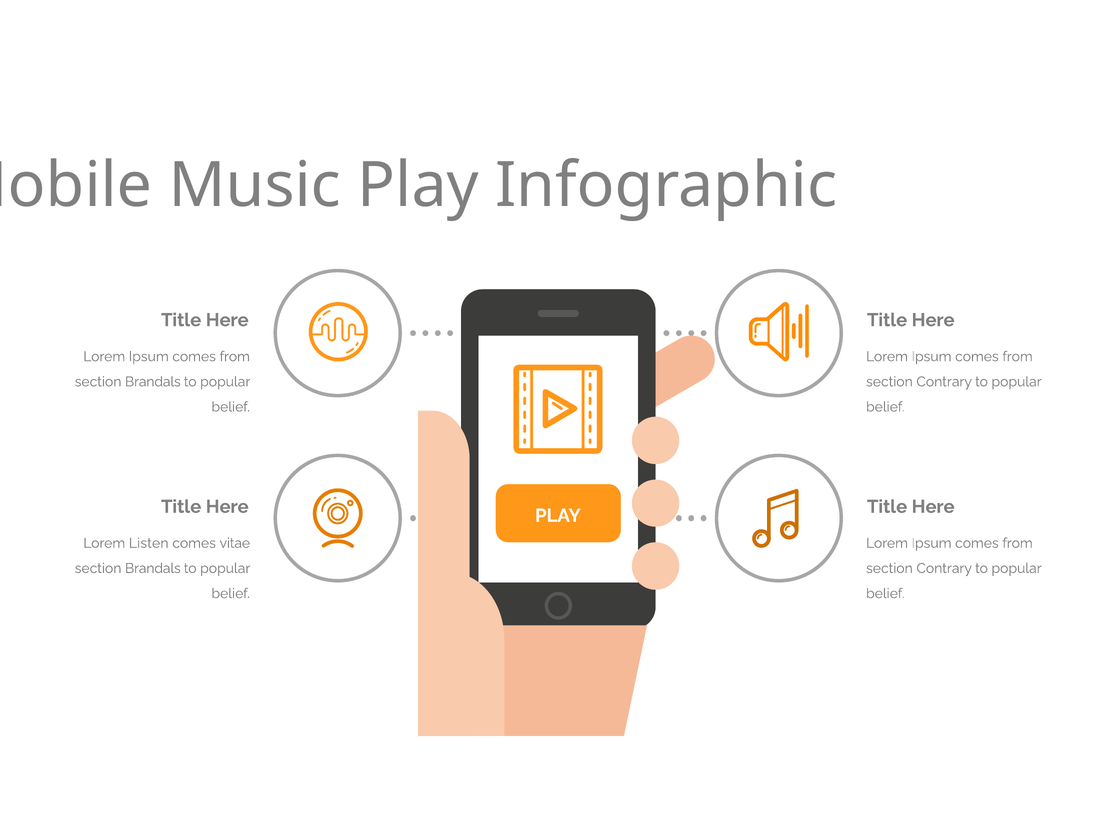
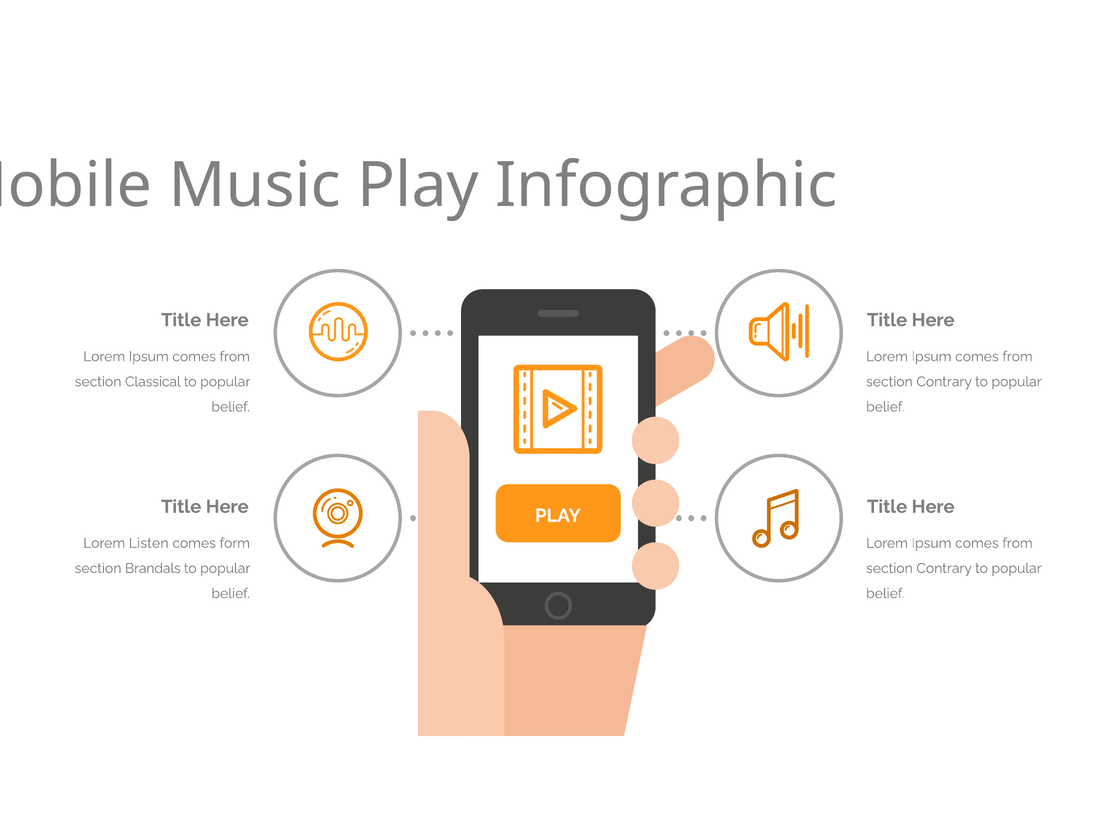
Brandals: Brandals -> Classical (153, 382)
vitae: vitae -> form (235, 543)
